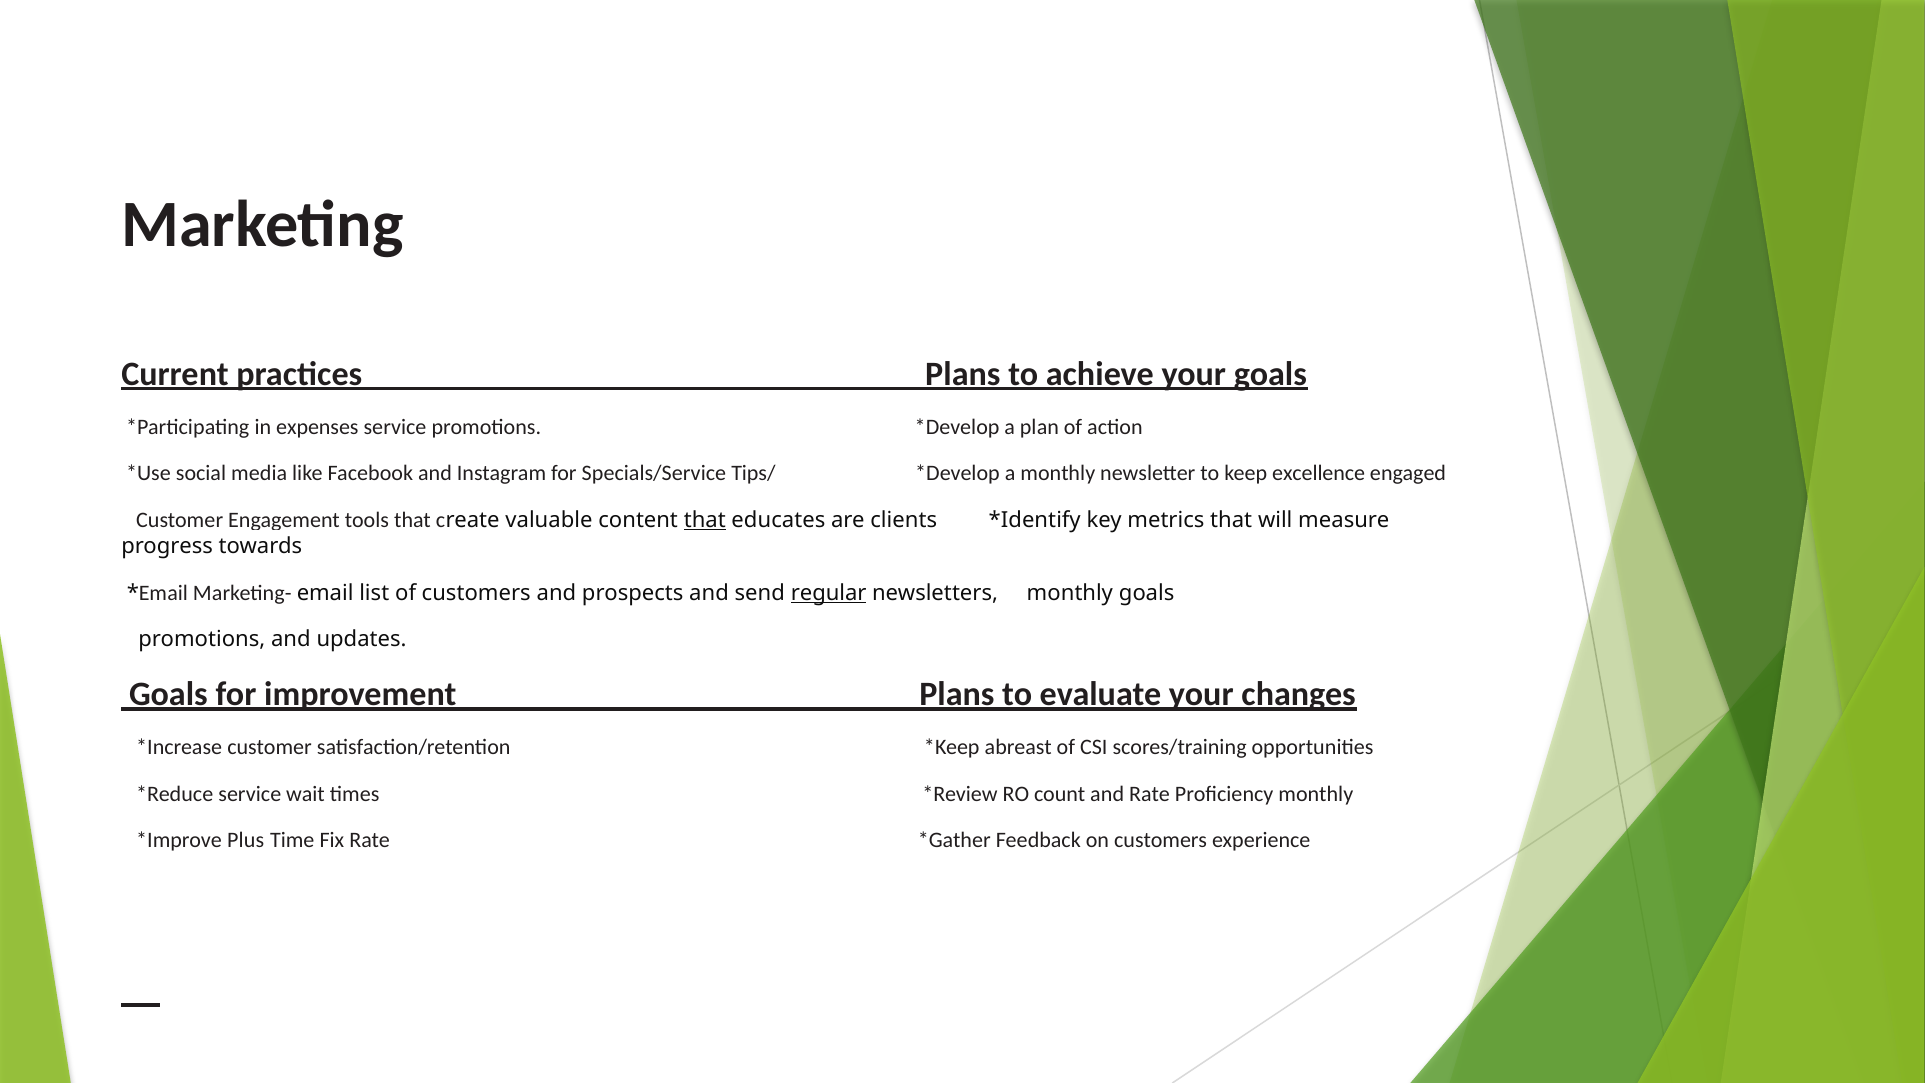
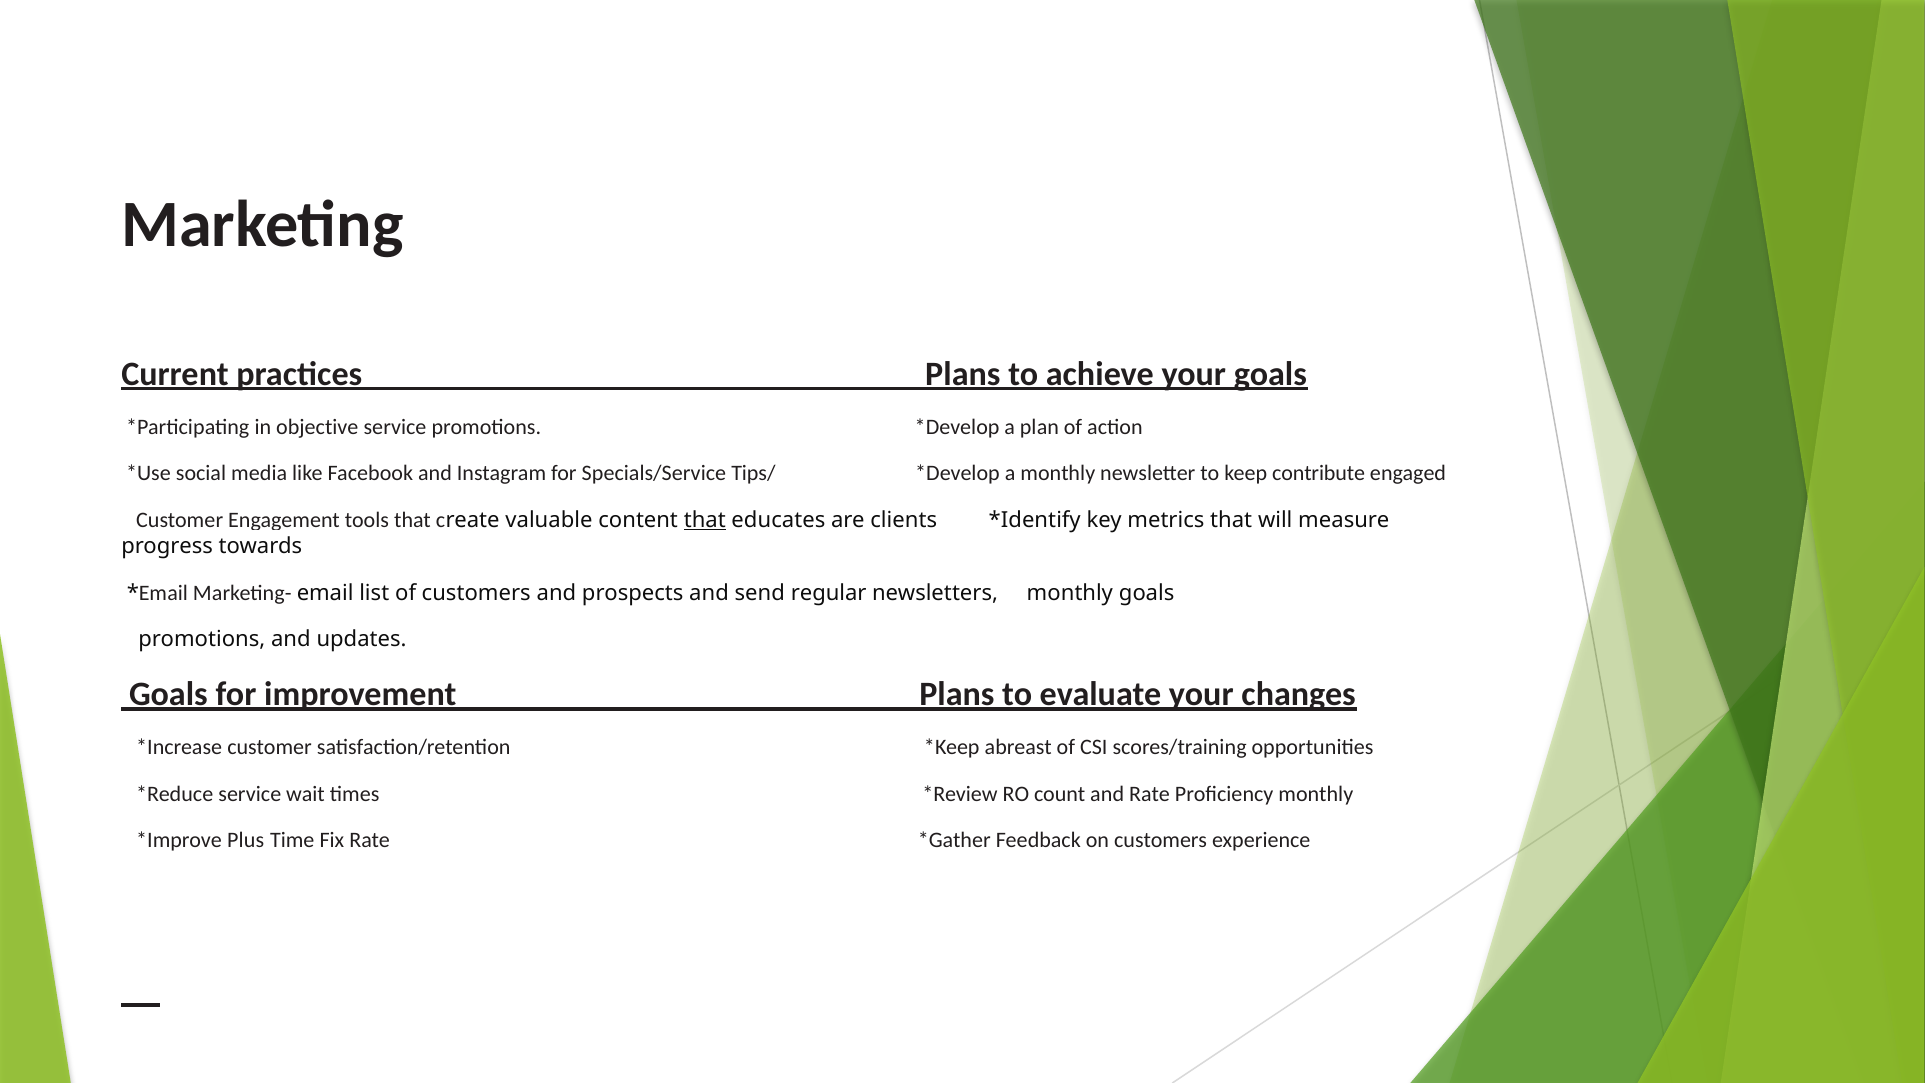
expenses: expenses -> objective (317, 427)
excellence: excellence -> contribute (1319, 473)
regular underline: present -> none (829, 593)
